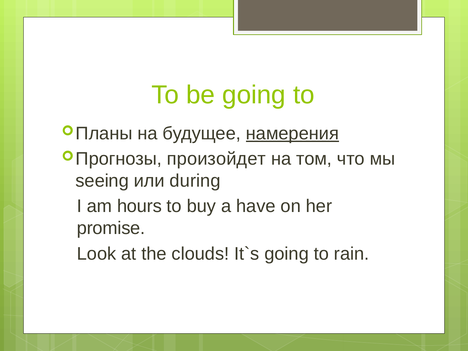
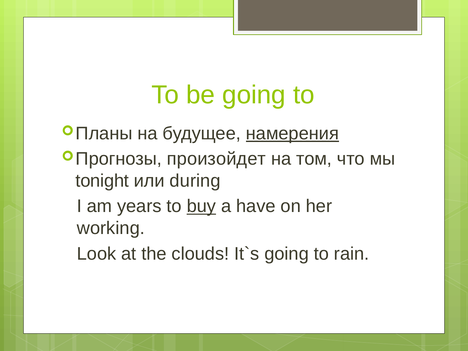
seeing: seeing -> tonight (102, 181)
hours: hours -> years (139, 206)
buy underline: none -> present (201, 206)
promise: promise -> working (111, 228)
